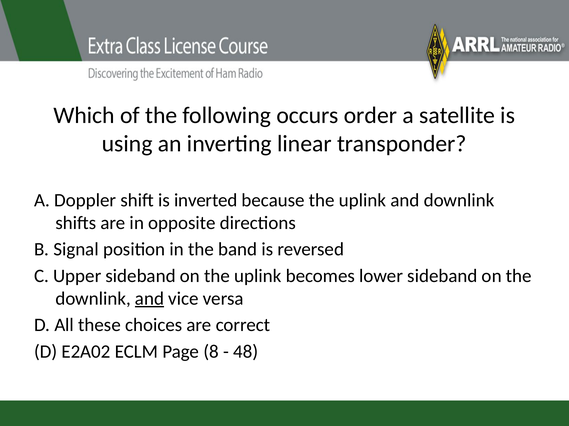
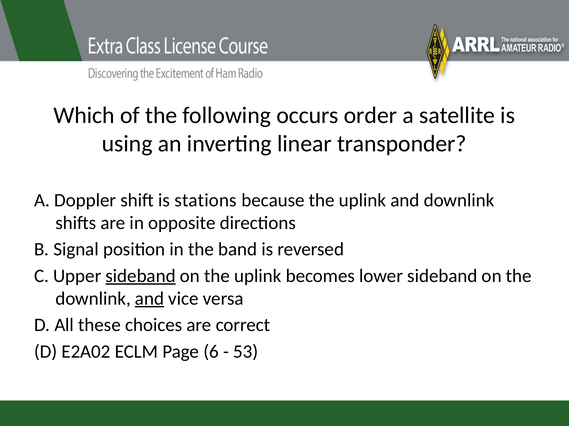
inverted: inverted -> stations (206, 200)
sideband underline: none -> present (141, 276)
8: 8 -> 6 (211, 352)
48: 48 -> 53 (246, 352)
